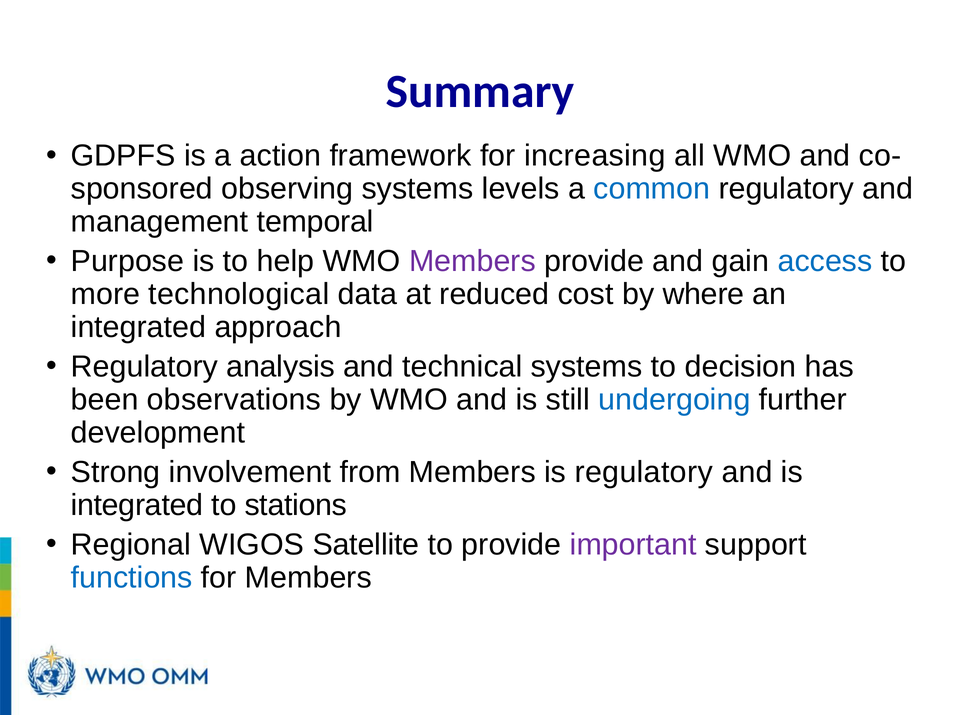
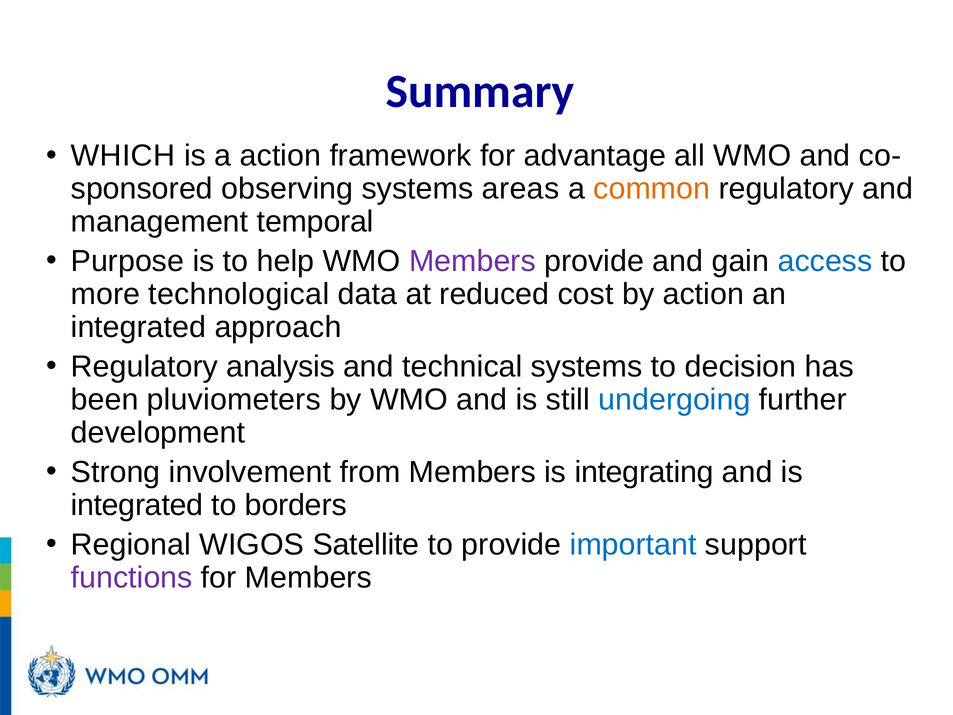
GDPFS: GDPFS -> WHICH (123, 156)
increasing: increasing -> advantage (595, 156)
levels: levels -> areas (521, 189)
common colour: blue -> orange (652, 189)
by where: where -> action (703, 294)
observations: observations -> pluviometers (234, 399)
is regulatory: regulatory -> integrating (644, 472)
stations: stations -> borders (296, 505)
important colour: purple -> blue (633, 544)
functions colour: blue -> purple (132, 577)
